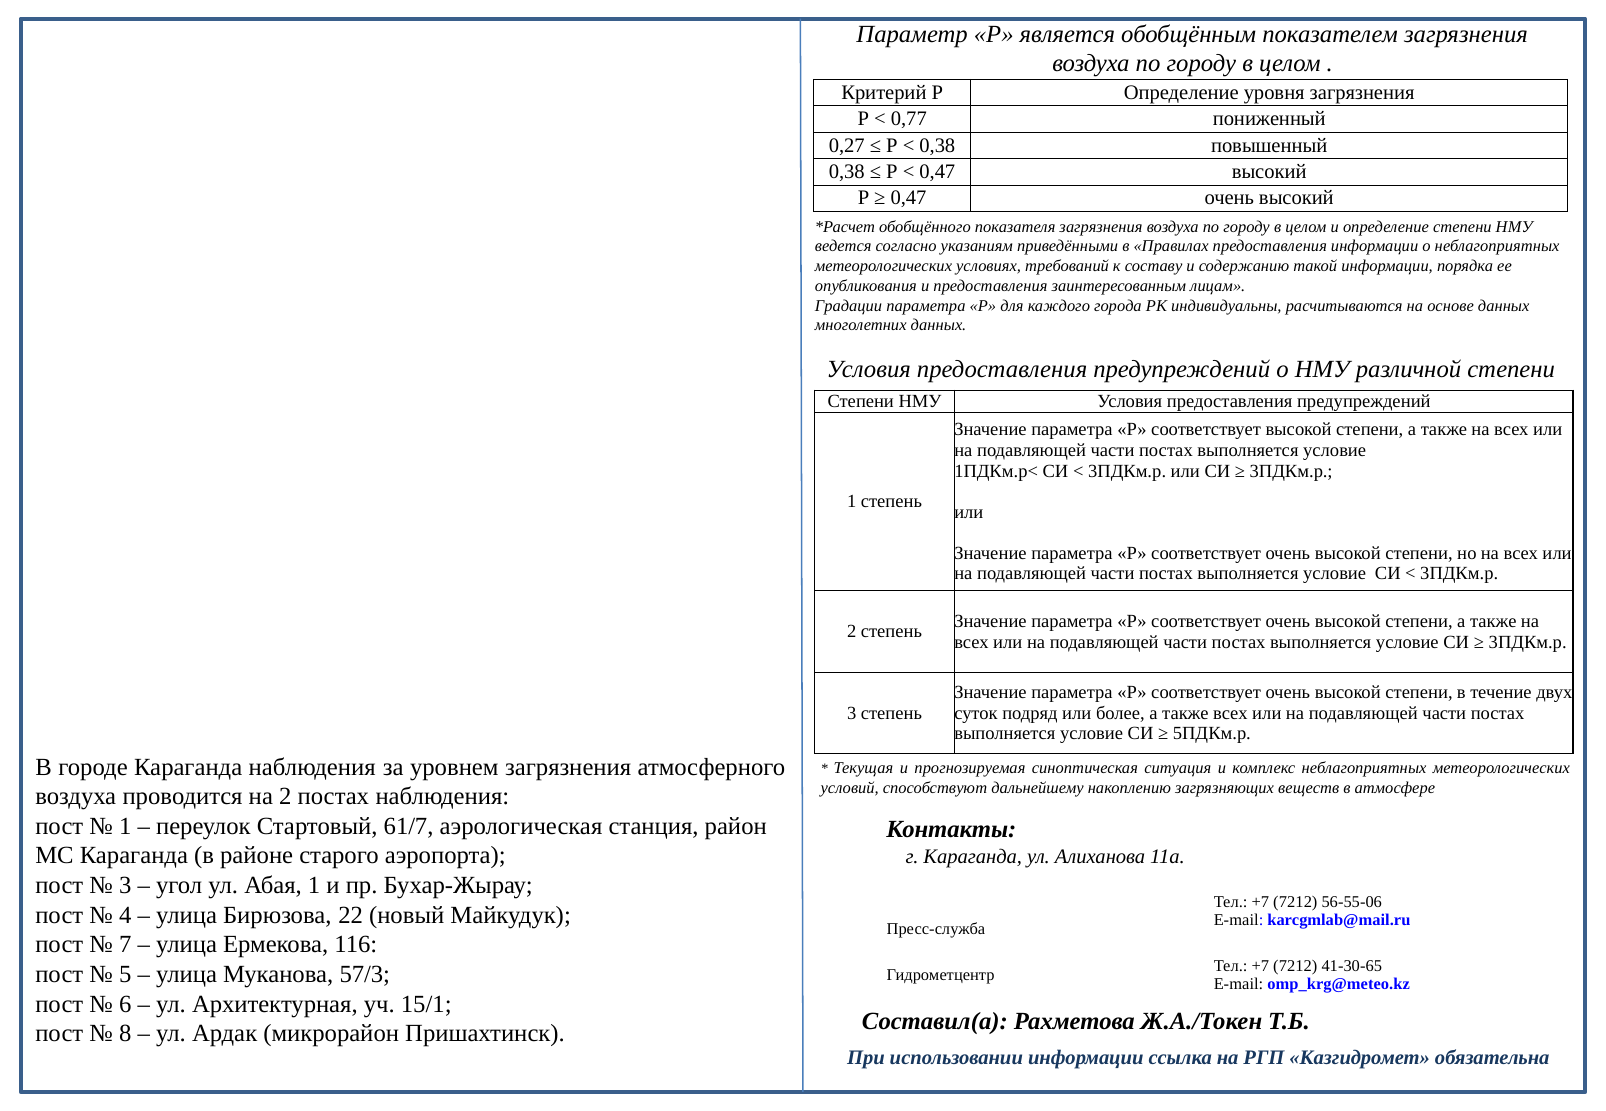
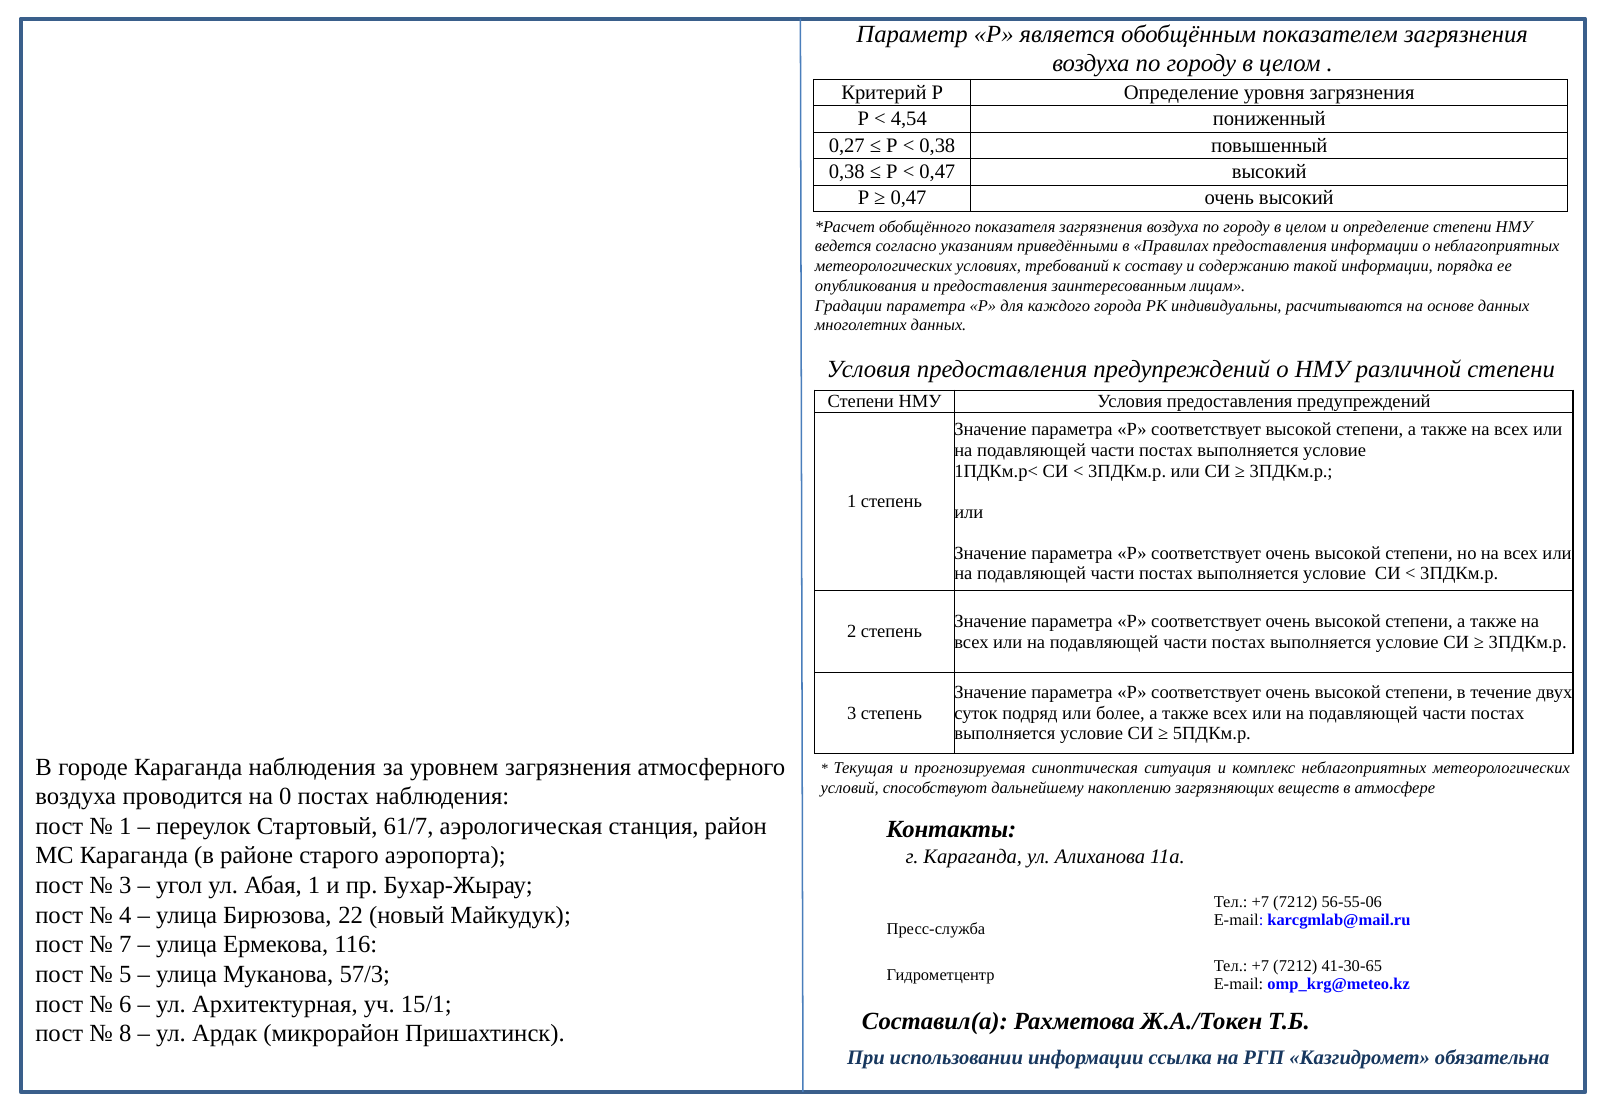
0,77: 0,77 -> 4,54 (909, 119)
на 2: 2 -> 0 (285, 797)
